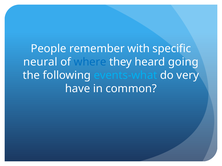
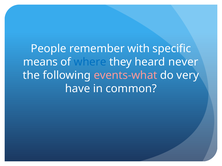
neural: neural -> means (40, 62)
going: going -> never (183, 62)
events-what colour: light blue -> pink (125, 75)
